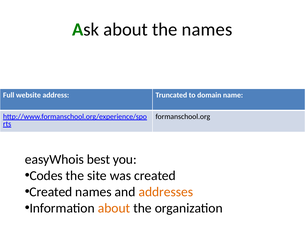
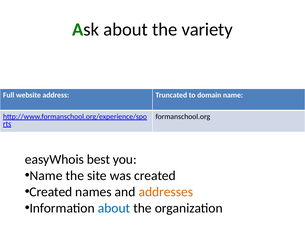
the names: names -> variety (207, 30)
Codes: Codes -> Name (46, 176)
about colour: orange -> blue (114, 209)
